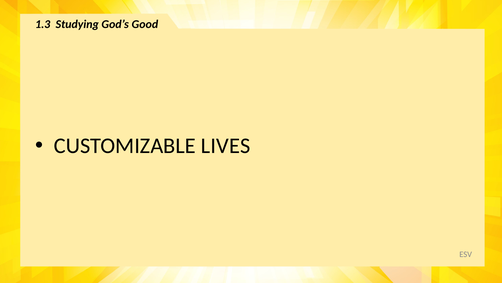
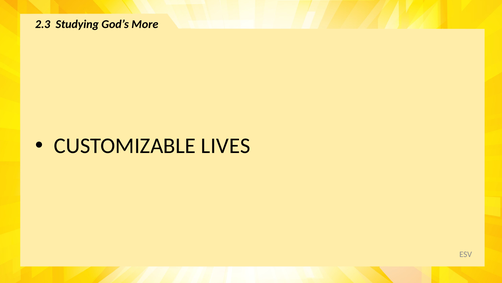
1.3: 1.3 -> 2.3 (43, 24)
Good: Good -> More (145, 24)
